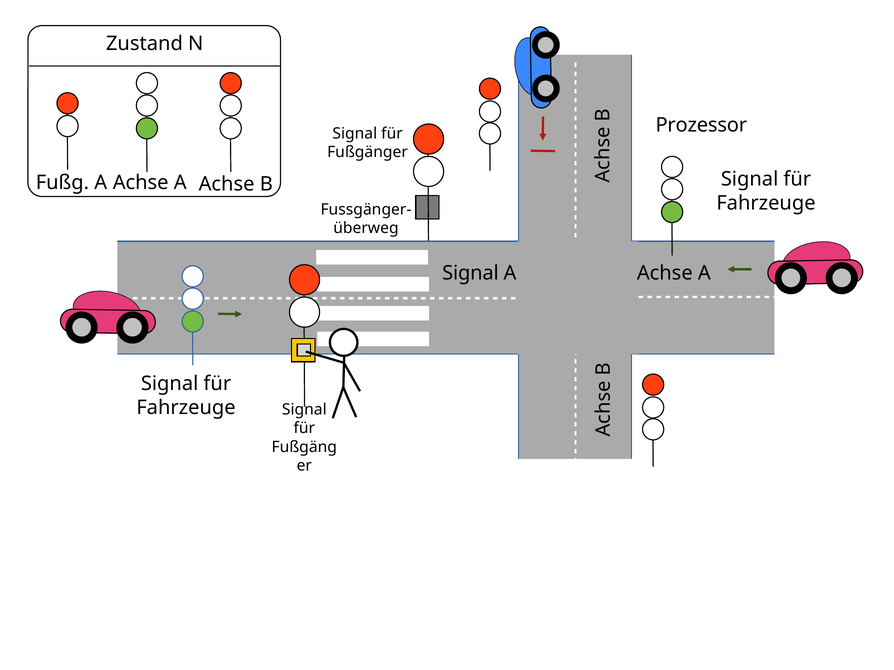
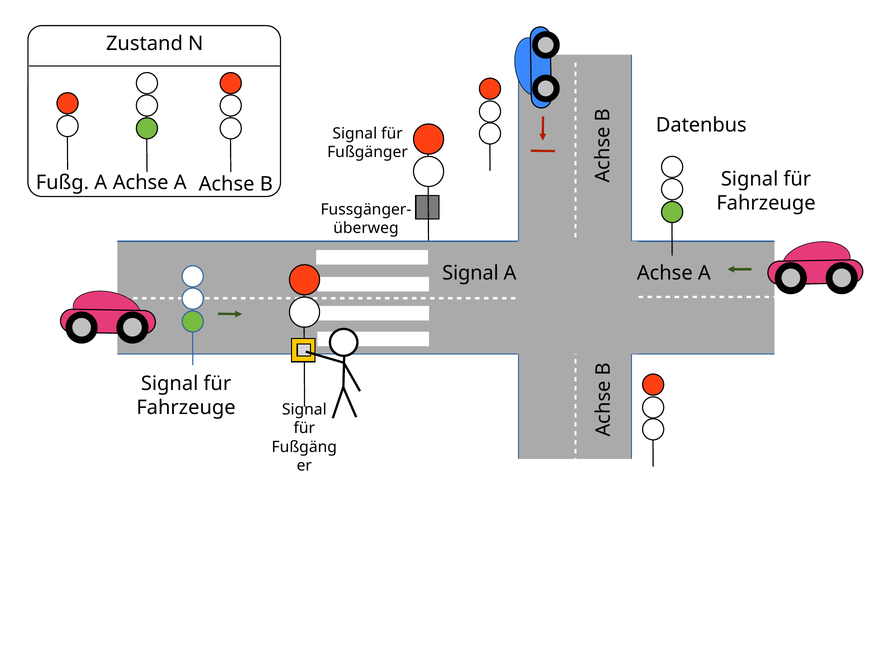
Prozessor: Prozessor -> Datenbus (701, 125)
